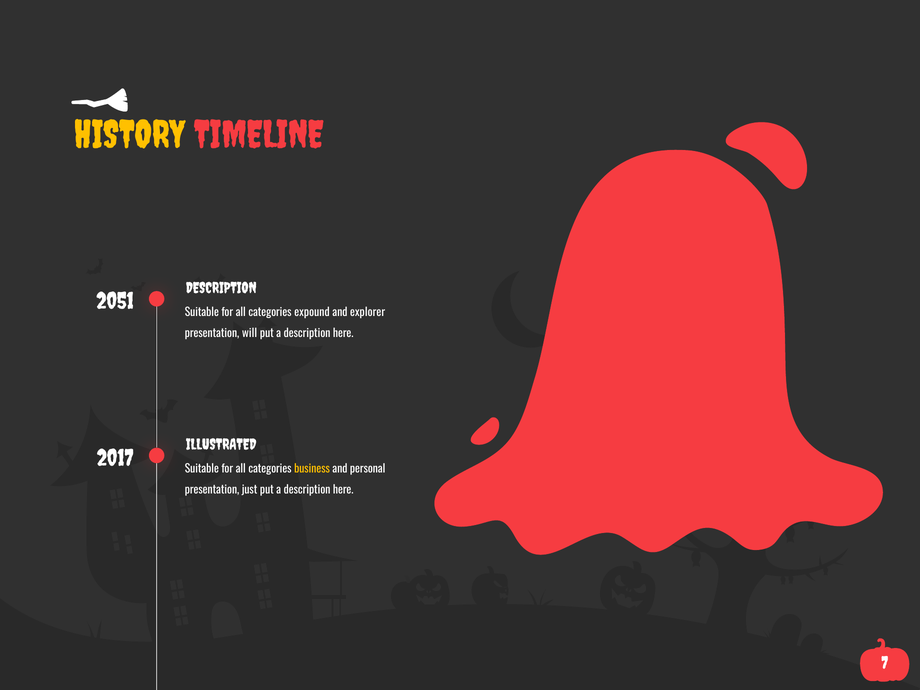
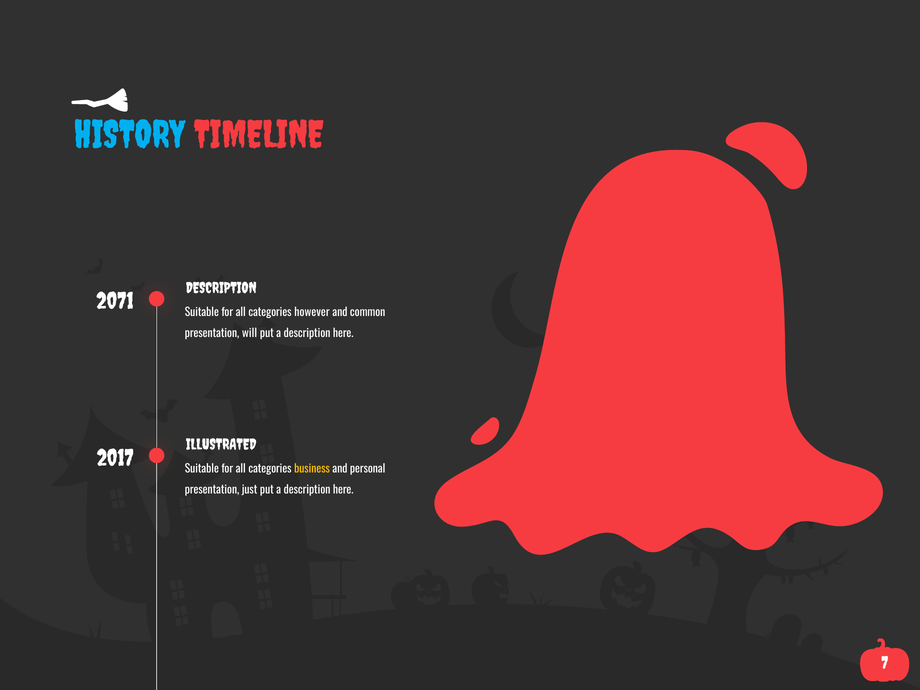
HISTORY colour: yellow -> light blue (130, 135)
2051: 2051 -> 2071 (115, 301)
expound: expound -> however (312, 313)
explorer: explorer -> common (368, 313)
